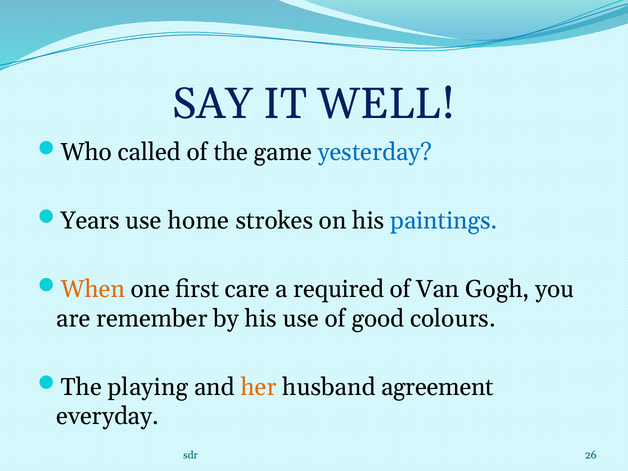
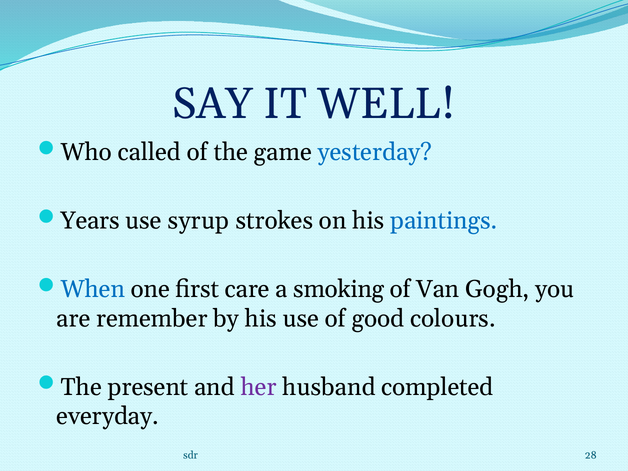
home: home -> syrup (198, 221)
When colour: orange -> blue (93, 289)
required: required -> smoking (339, 289)
playing: playing -> present (148, 387)
her colour: orange -> purple (259, 387)
agreement: agreement -> completed (437, 387)
26: 26 -> 28 (591, 455)
